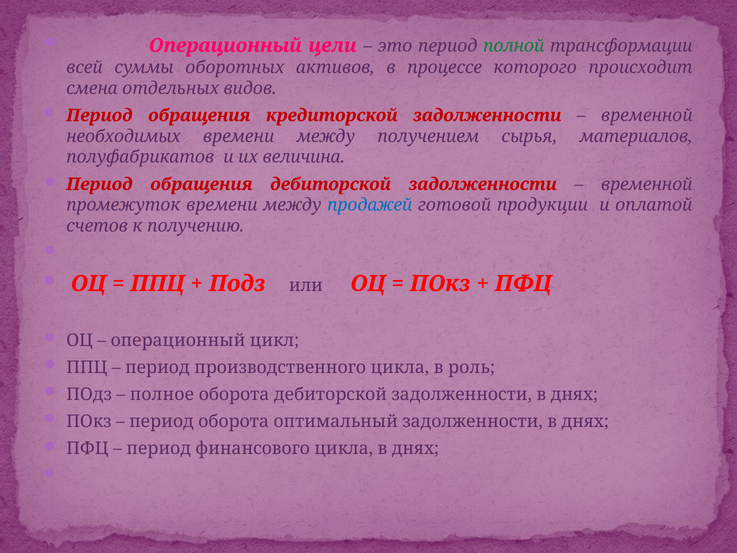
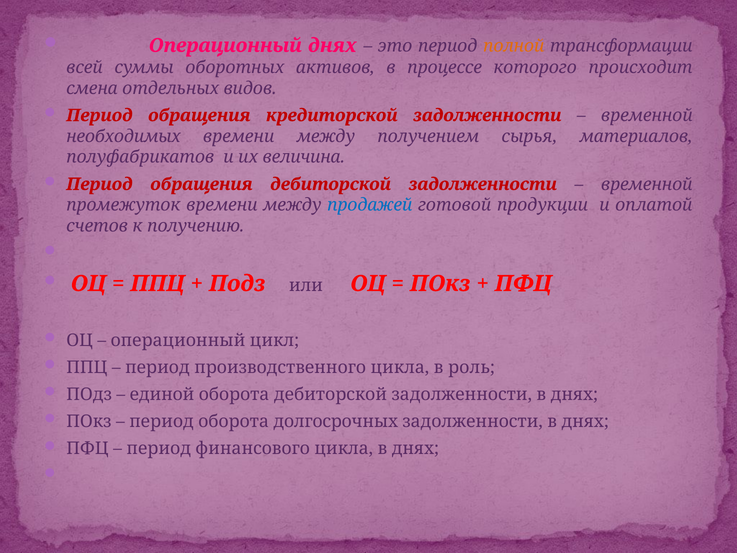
Операционный цели: цели -> днях (332, 45)
полной colour: green -> orange (514, 46)
полное: полное -> единой (162, 394)
оптимальный: оптимальный -> долгосрочных (336, 421)
